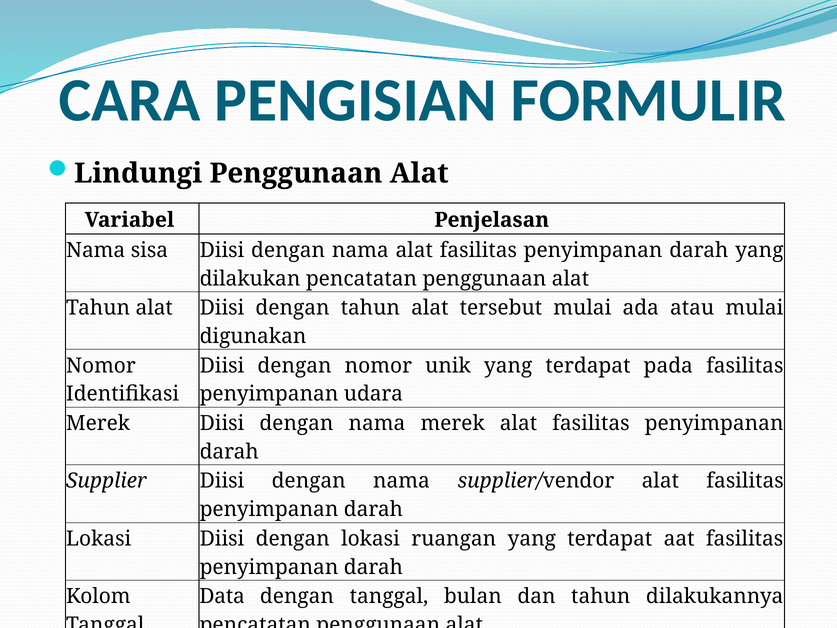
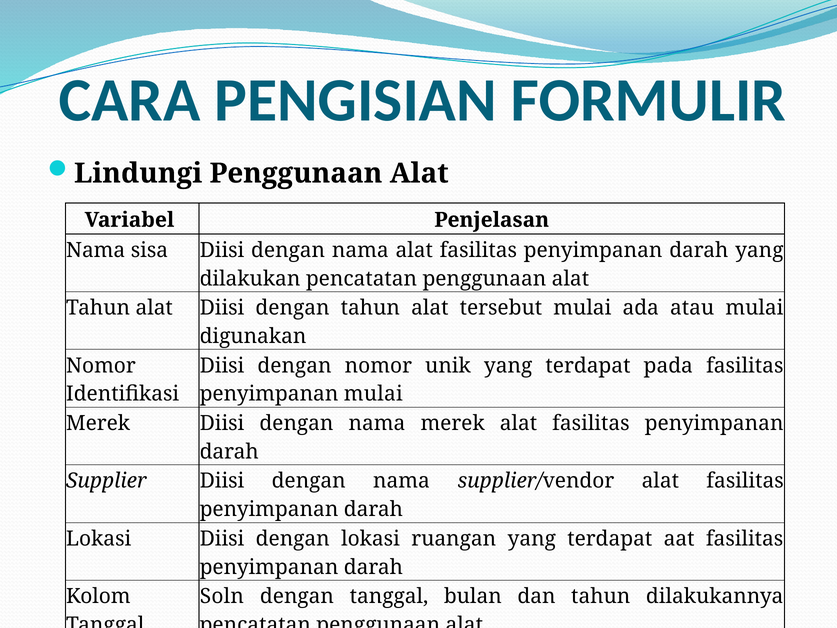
penyimpanan udara: udara -> mulai (373, 394)
Data: Data -> Soln (222, 596)
